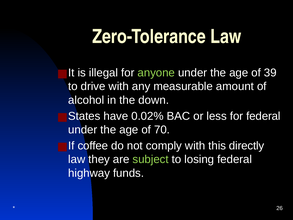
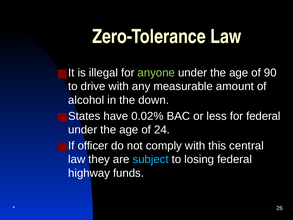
39: 39 -> 90 (270, 73)
70: 70 -> 24 (162, 130)
coffee: coffee -> officer (93, 146)
directly: directly -> central (247, 146)
subject colour: light green -> light blue (151, 159)
